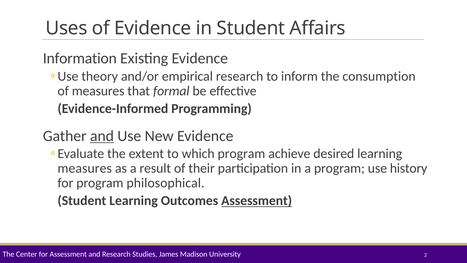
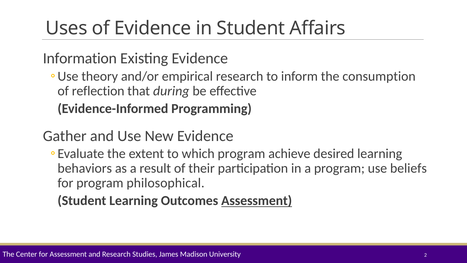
of measures: measures -> reflection (98, 91)
formal: formal -> during (171, 91)
and underline: present -> none (102, 136)
measures: measures -> behaviors (85, 168)
history: history -> beliefs (408, 168)
